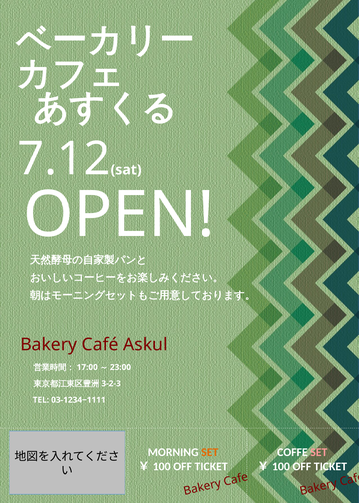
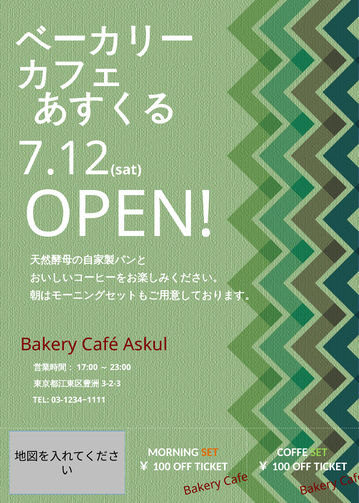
SET colour: pink -> light green (319, 453)
